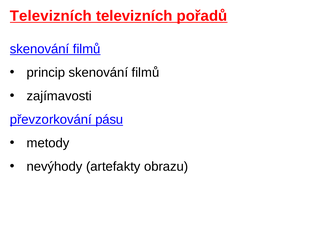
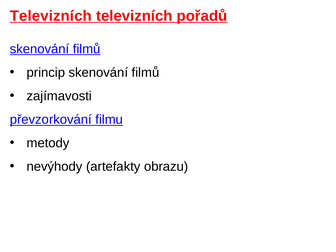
pásu: pásu -> filmu (109, 120)
